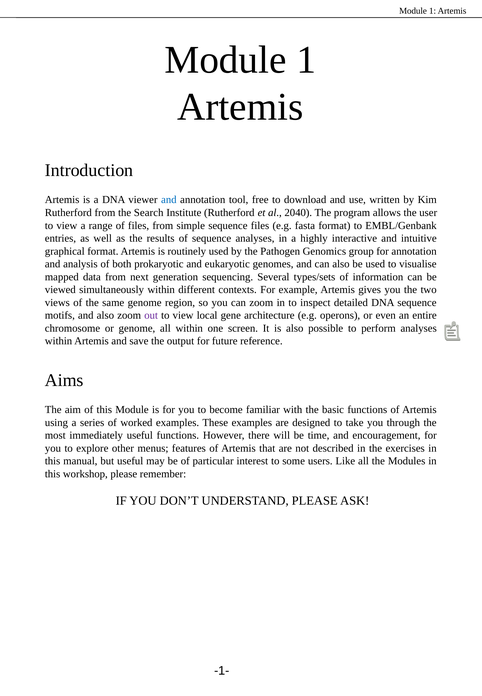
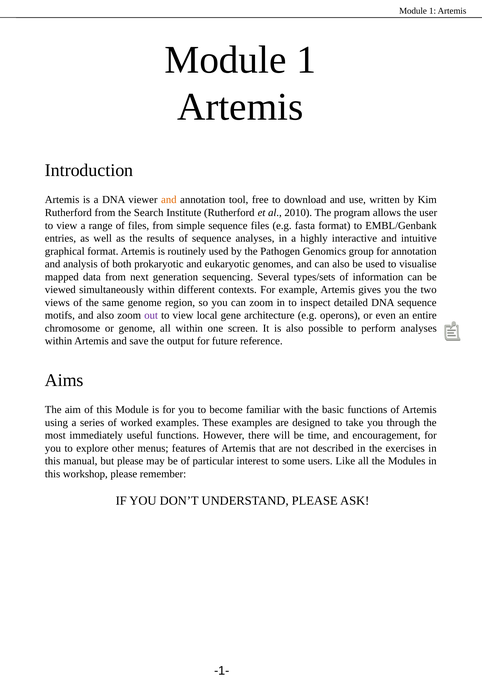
and colour: blue -> orange (169, 200)
2040: 2040 -> 2010 (298, 213)
but useful: useful -> please (130, 461)
